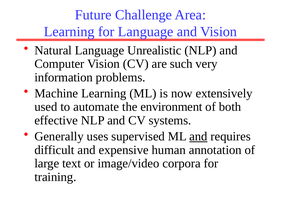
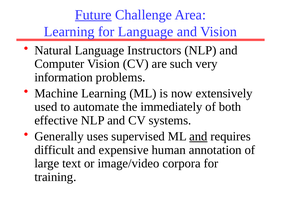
Future underline: none -> present (93, 15)
Unrealistic: Unrealistic -> Instructors (154, 50)
environment: environment -> immediately (171, 107)
